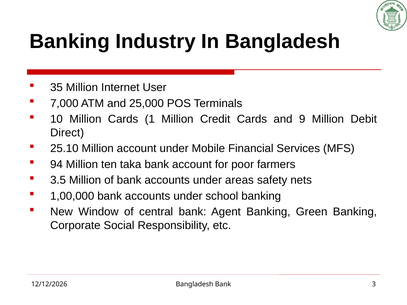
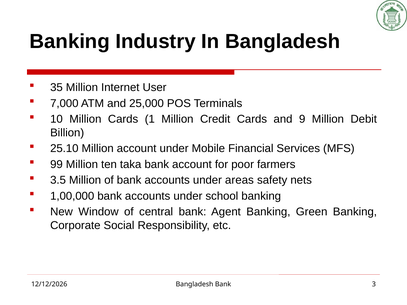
Direct: Direct -> Billion (67, 133)
94: 94 -> 99 (56, 165)
